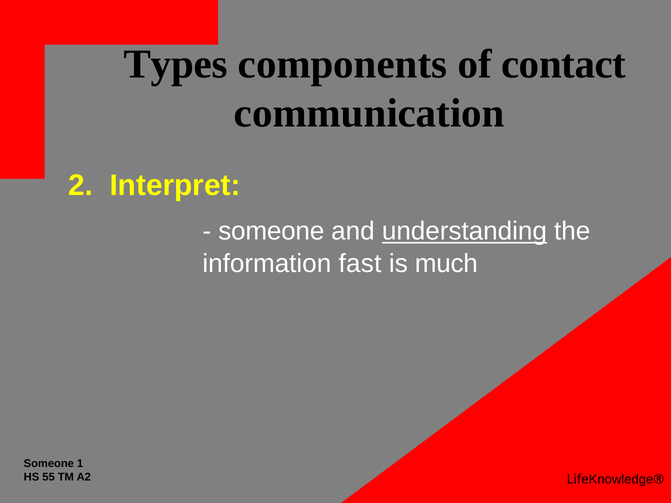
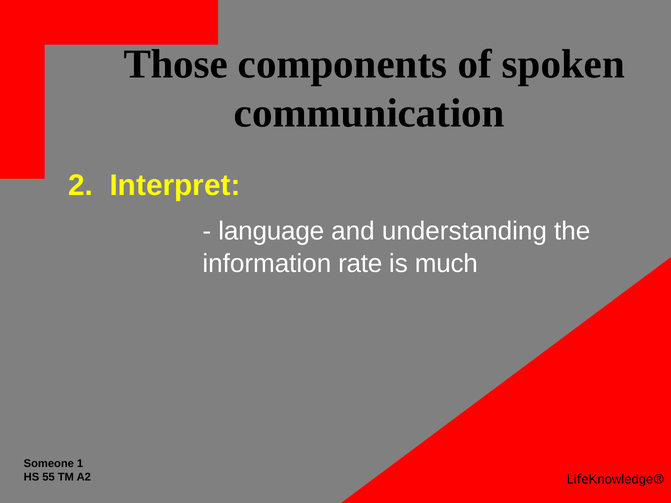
Types: Types -> Those (176, 64)
contact: contact -> spoken (563, 64)
someone: someone -> language (271, 231)
understanding underline: present -> none (464, 231)
fast: fast -> rate (360, 264)
